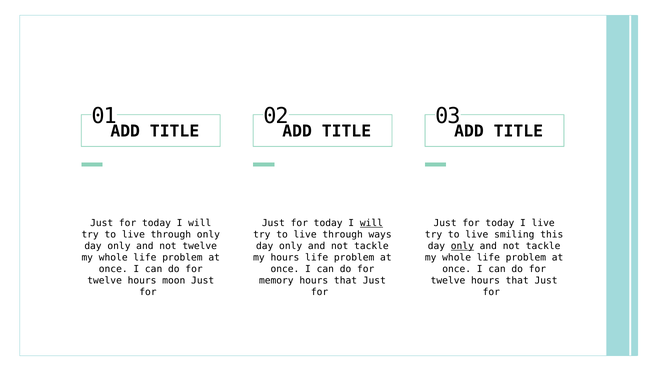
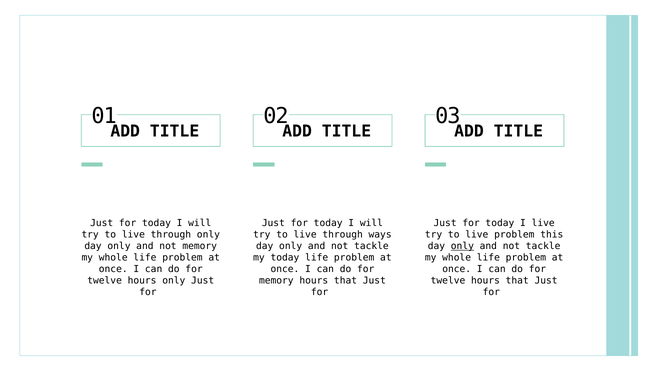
will underline: present -> none (371, 223)
live smiling: smiling -> problem (514, 235)
not twelve: twelve -> memory (200, 246)
my hours: hours -> today (285, 258)
hours moon: moon -> only (174, 281)
